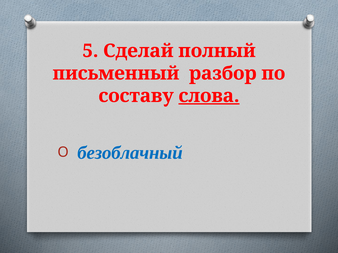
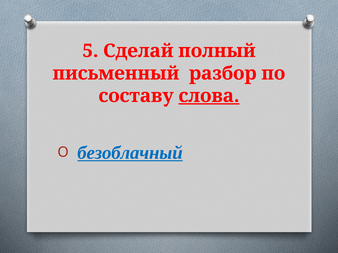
безоблачный underline: none -> present (130, 153)
